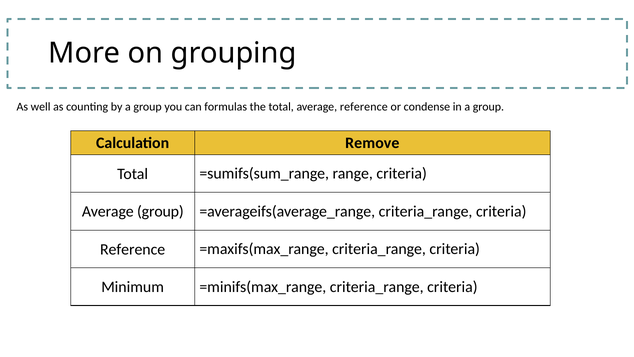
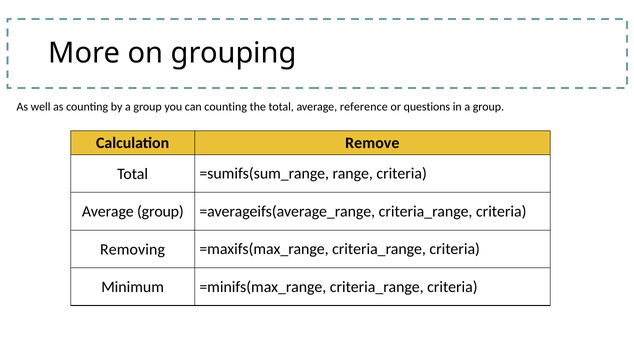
can formulas: formulas -> counting (226, 107)
condense: condense -> questions (427, 107)
Reference: Reference -> Removing (133, 249)
